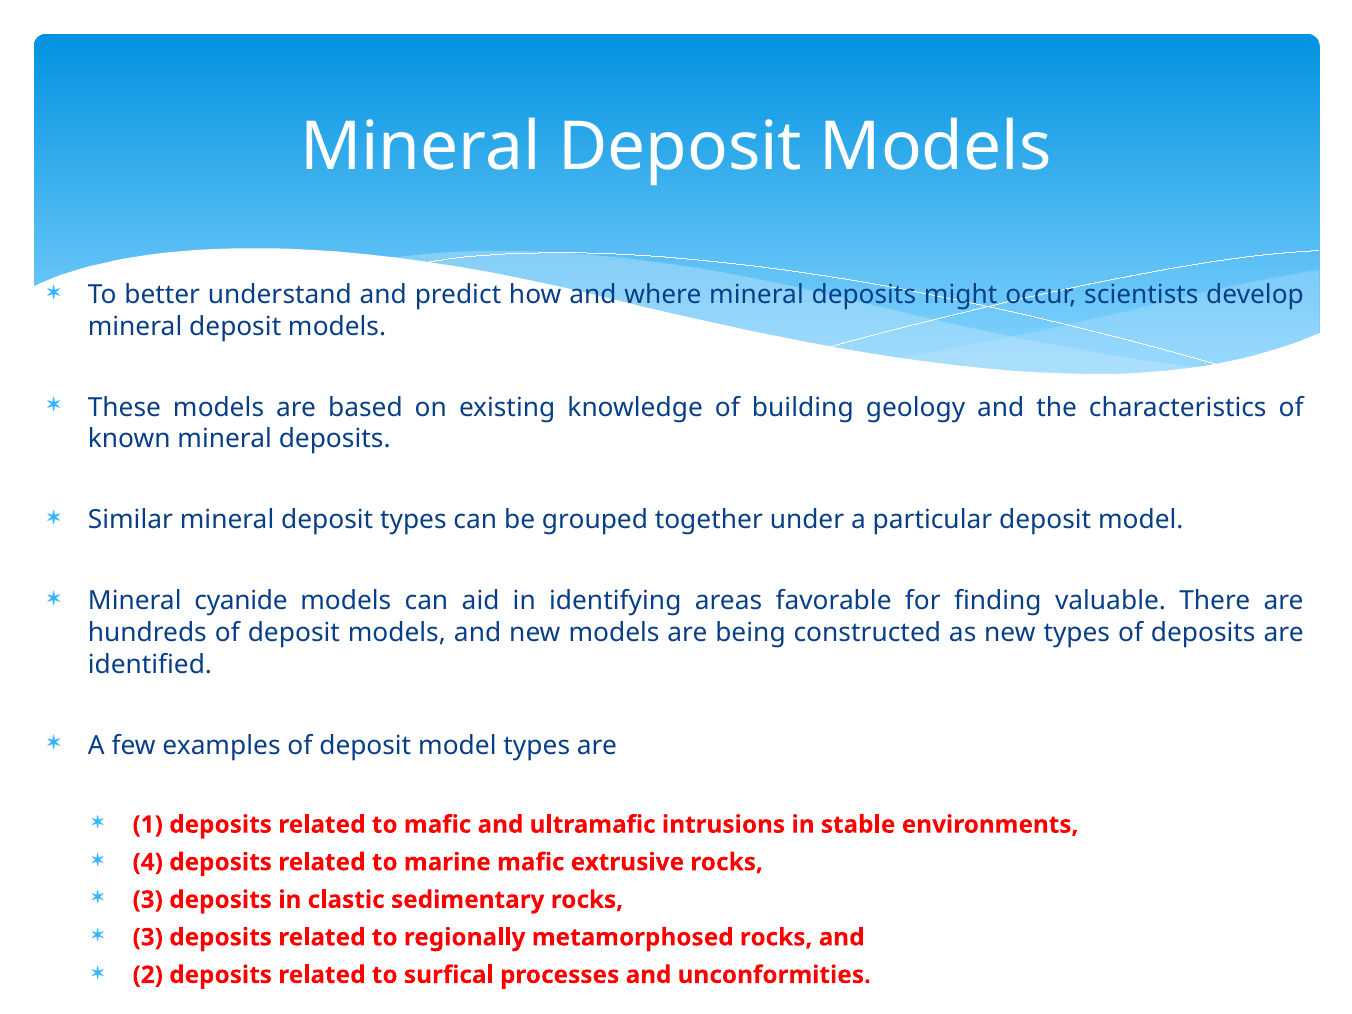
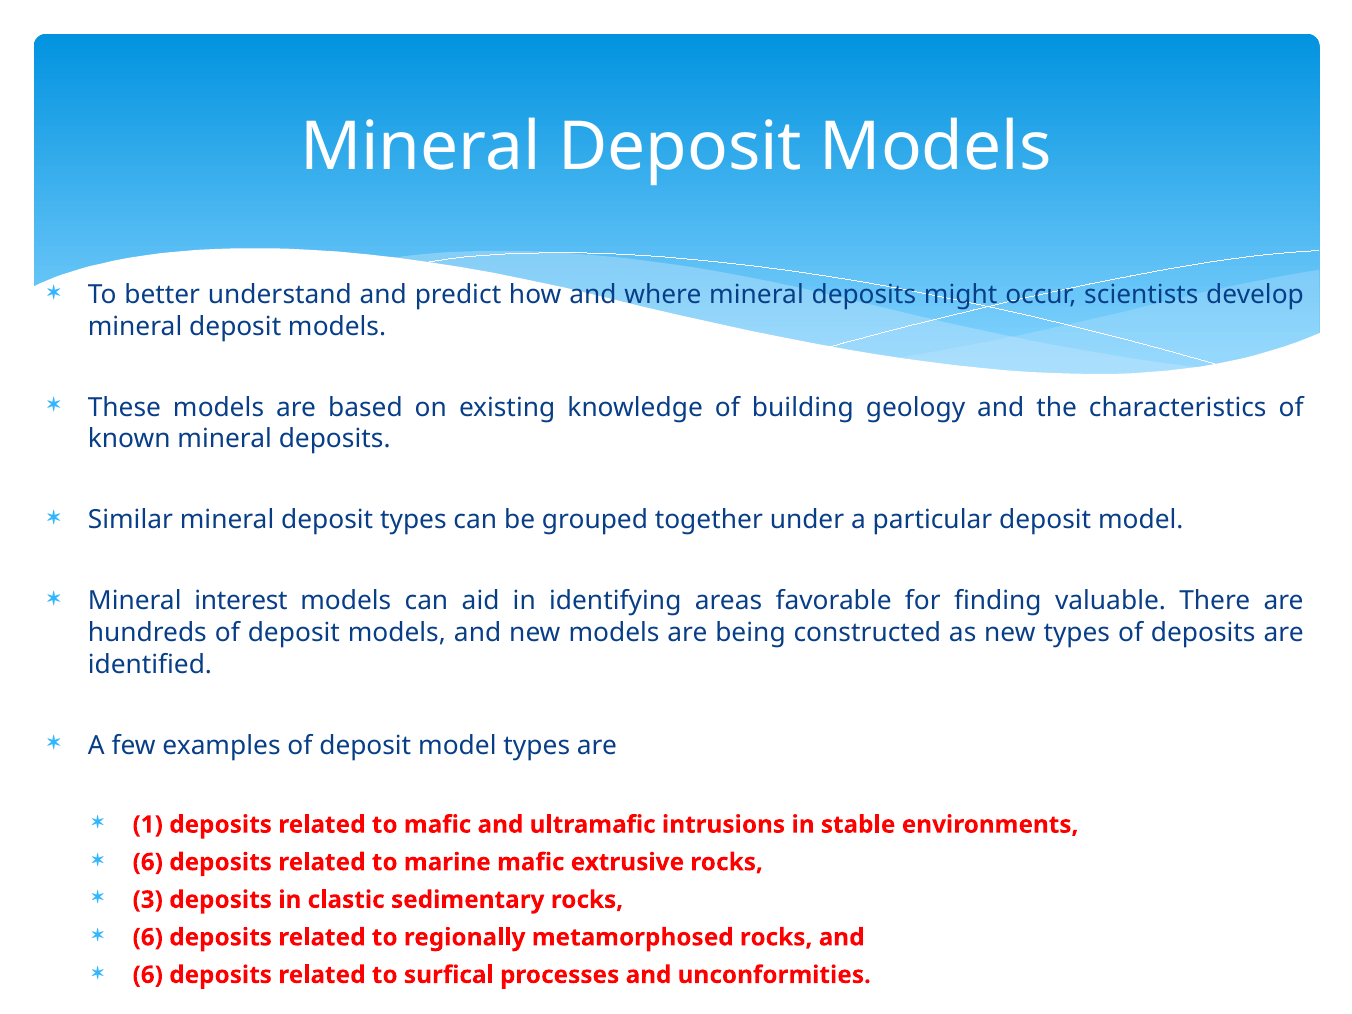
cyanide: cyanide -> interest (241, 601)
4: 4 -> 6 (148, 862)
3: 3 -> 6 (148, 937)
2: 2 -> 6 (148, 975)
